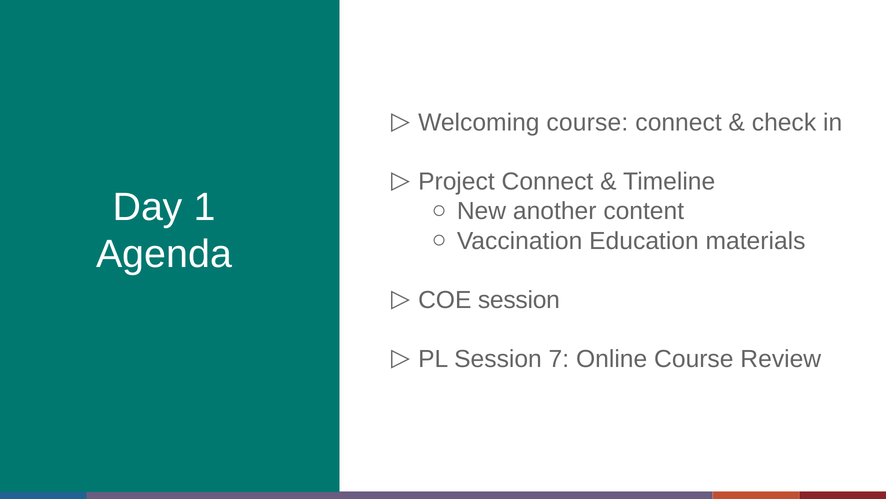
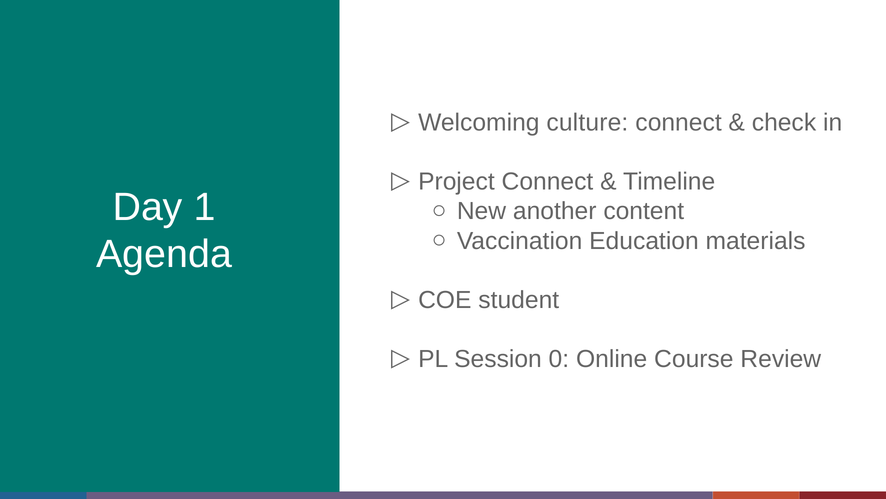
Welcoming course: course -> culture (587, 122)
COE session: session -> student (519, 300)
7: 7 -> 0 (559, 359)
